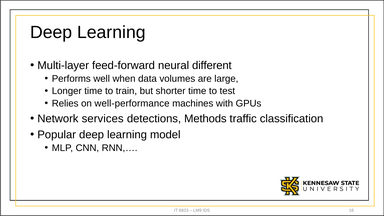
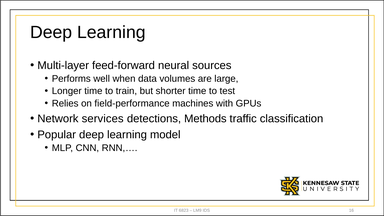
different: different -> sources (212, 65)
well-performance: well-performance -> field-performance (132, 103)
